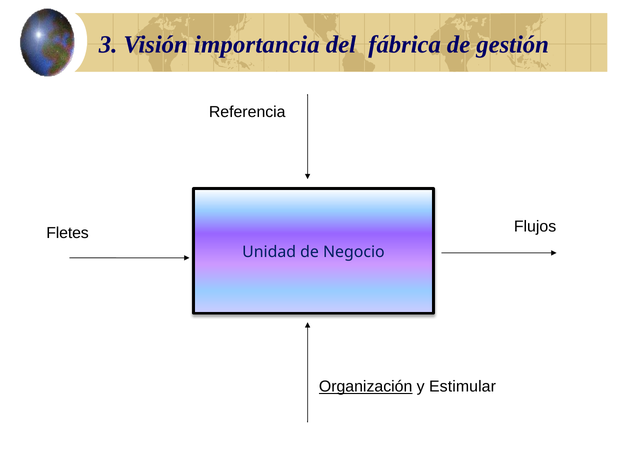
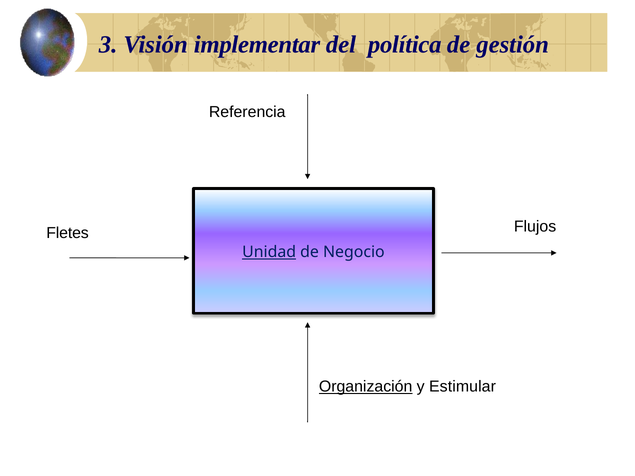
importancia: importancia -> implementar (257, 45)
fábrica: fábrica -> política (405, 45)
Unidad underline: none -> present (269, 252)
